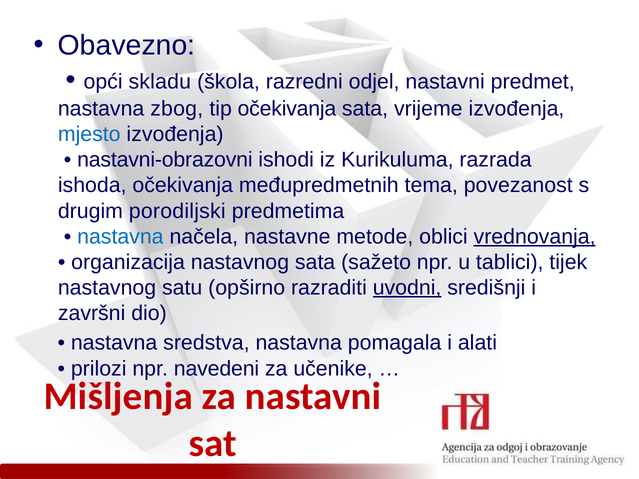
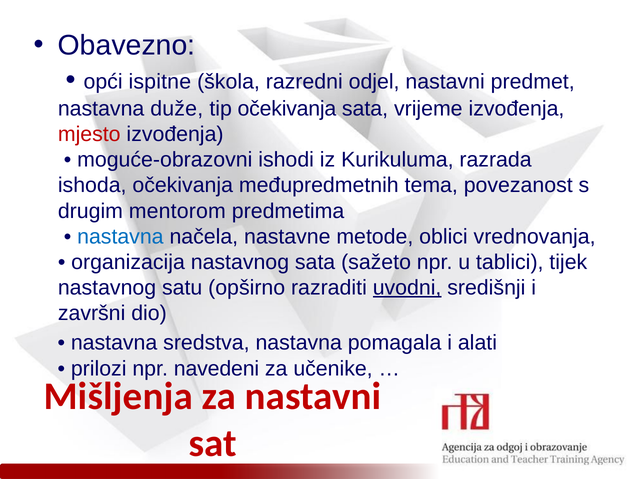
skladu: skladu -> ispitne (160, 82)
zbog: zbog -> duže (177, 109)
mjesto colour: blue -> red (89, 134)
nastavni-obrazovni: nastavni-obrazovni -> moguće-obrazovni (165, 160)
porodiljski: porodiljski -> mentorom (177, 211)
vrednovanja underline: present -> none (535, 237)
